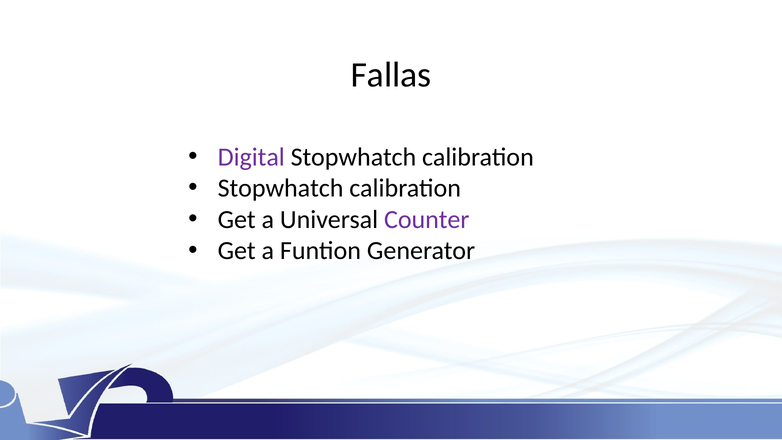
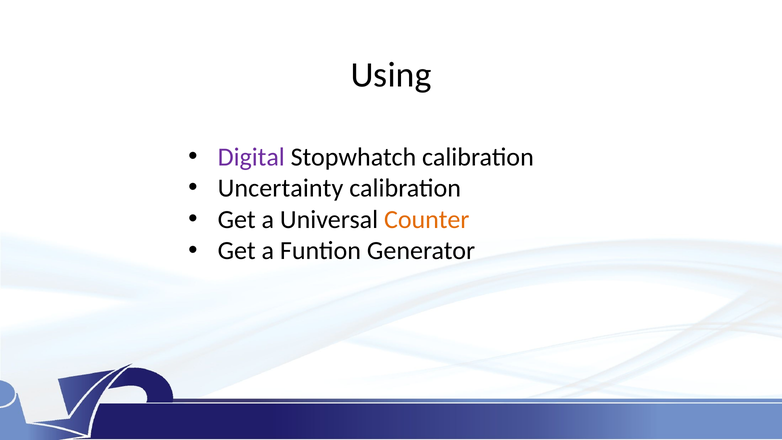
Fallas: Fallas -> Using (391, 75)
Stopwhatch: Stopwhatch -> Uncertainty (280, 188)
Counter colour: purple -> orange (427, 219)
